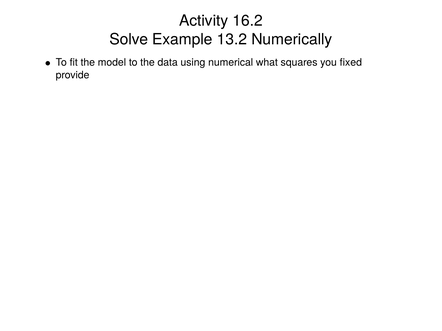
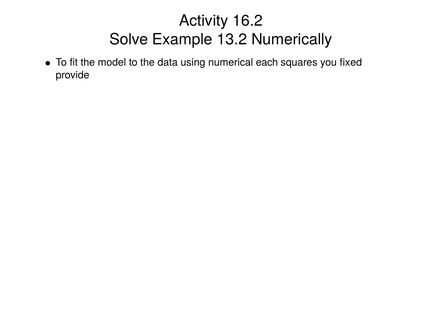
what: what -> each (267, 63)
